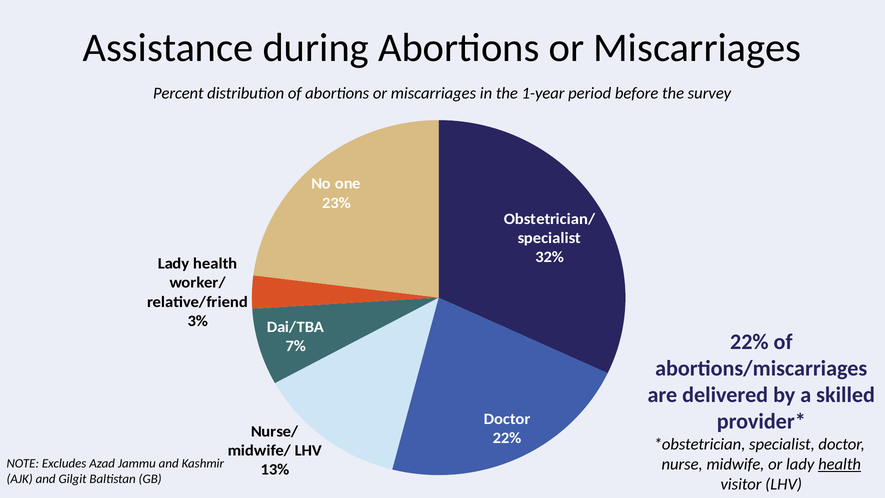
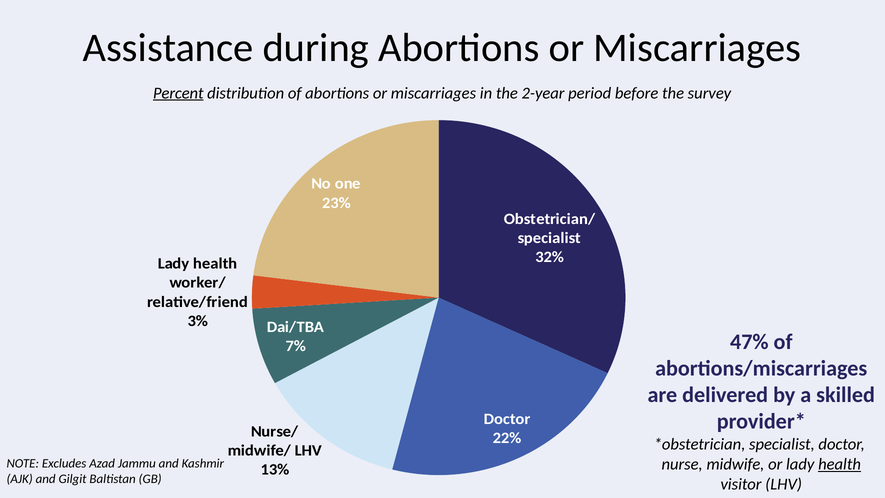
Percent underline: none -> present (178, 93)
1-year: 1-year -> 2-year (543, 93)
22%: 22% -> 47% (749, 342)
